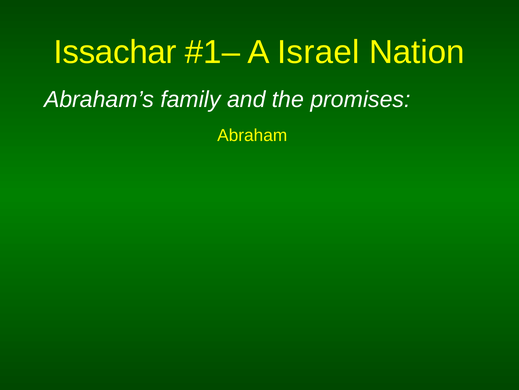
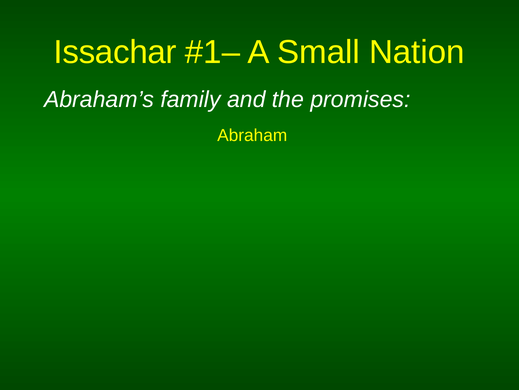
Israel: Israel -> Small (318, 52)
